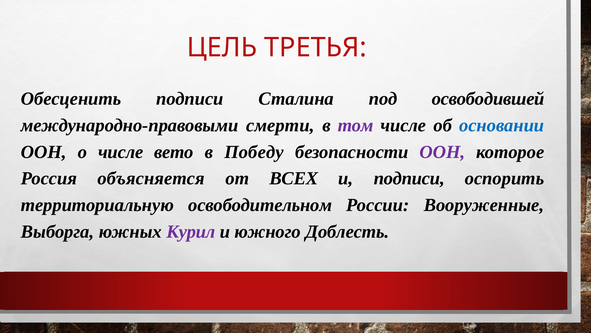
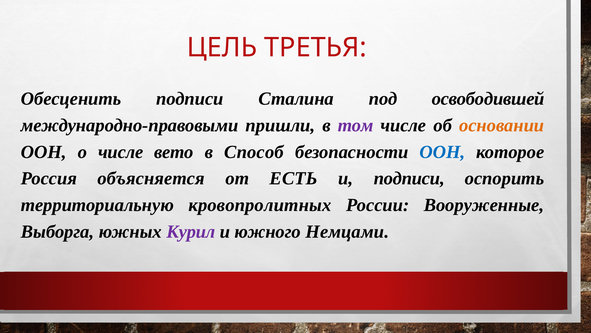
смерти: смерти -> пришли (280, 125)
основании colour: blue -> orange (502, 125)
Победу: Победу -> Способ (254, 152)
ООН colour: purple -> blue (442, 152)
ВСЕХ: ВСЕХ -> ЕСТЬ (294, 178)
освободительном: освободительном -> кровопролитных (260, 205)
Доблесть: Доблесть -> Немцами (347, 231)
